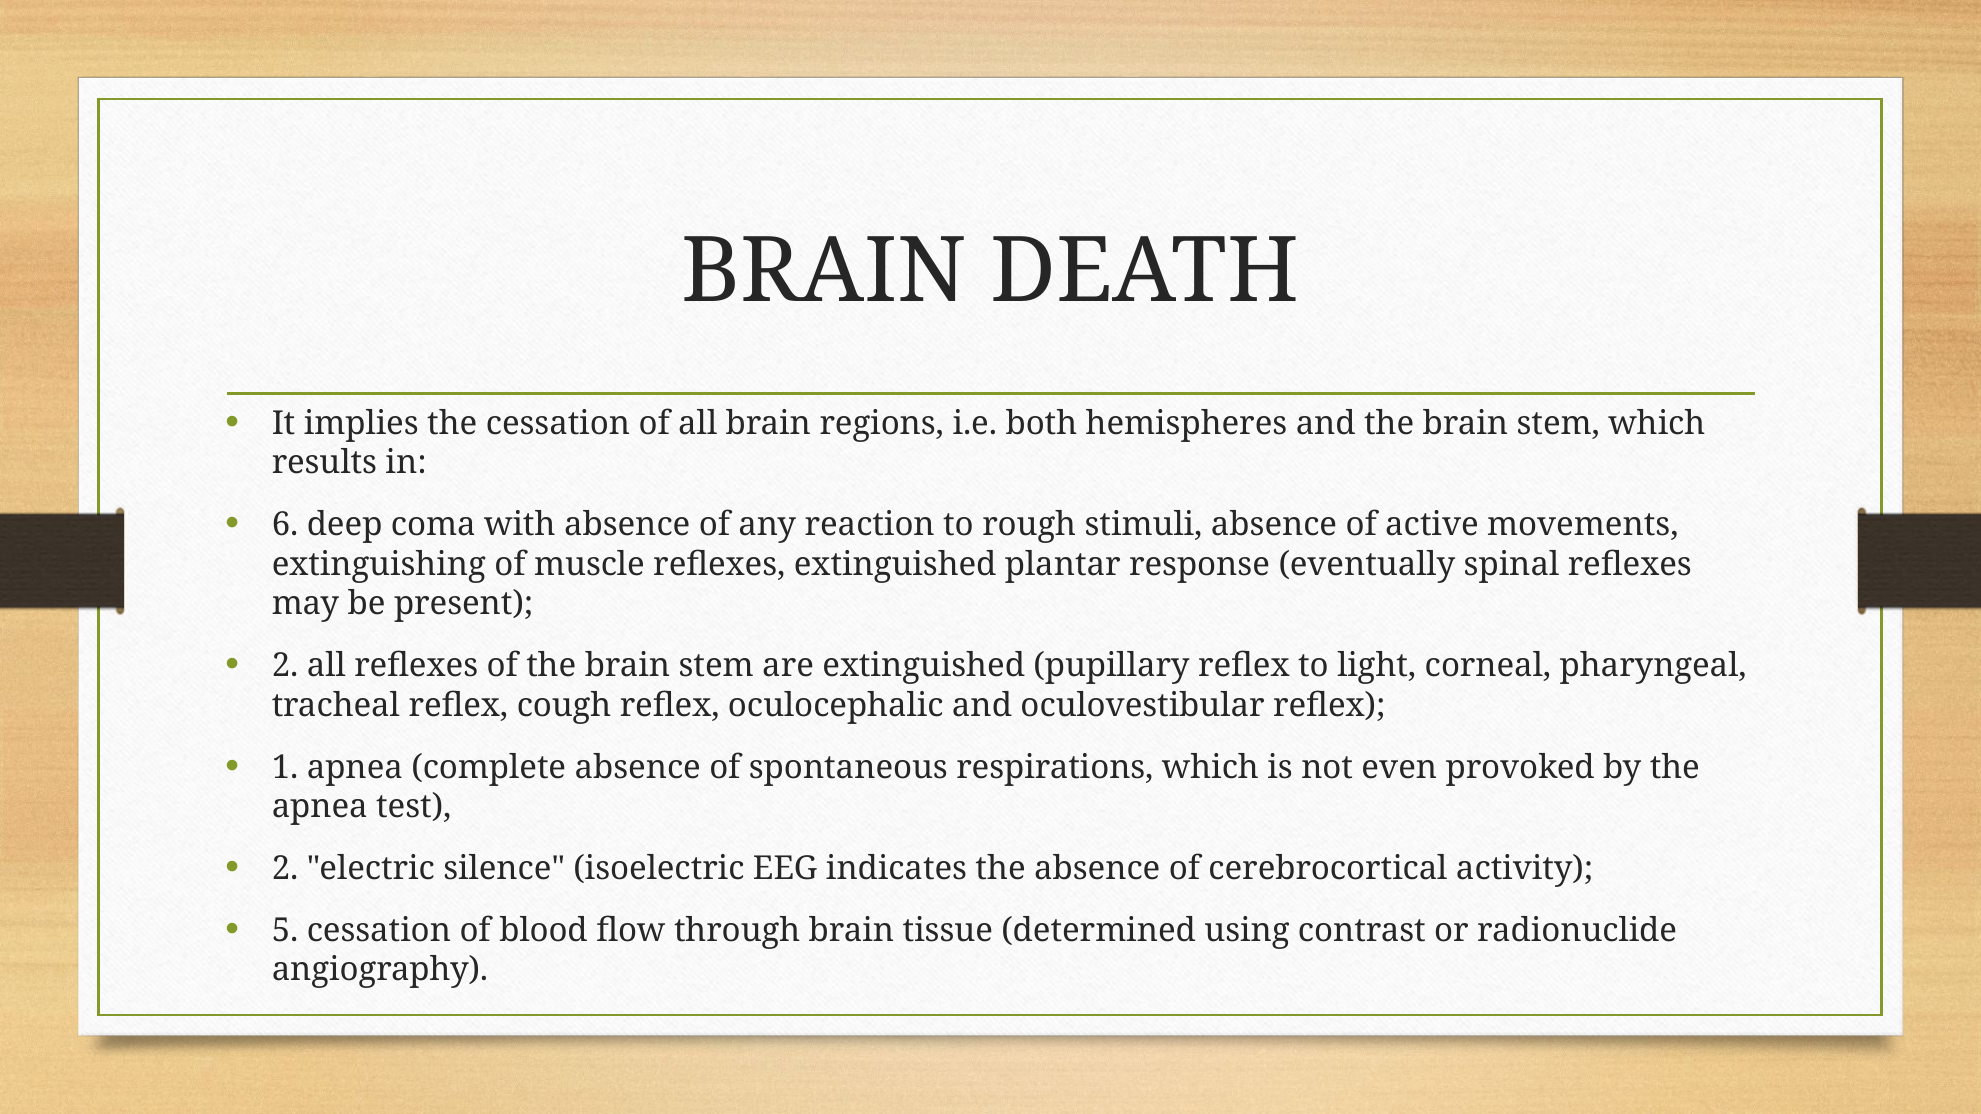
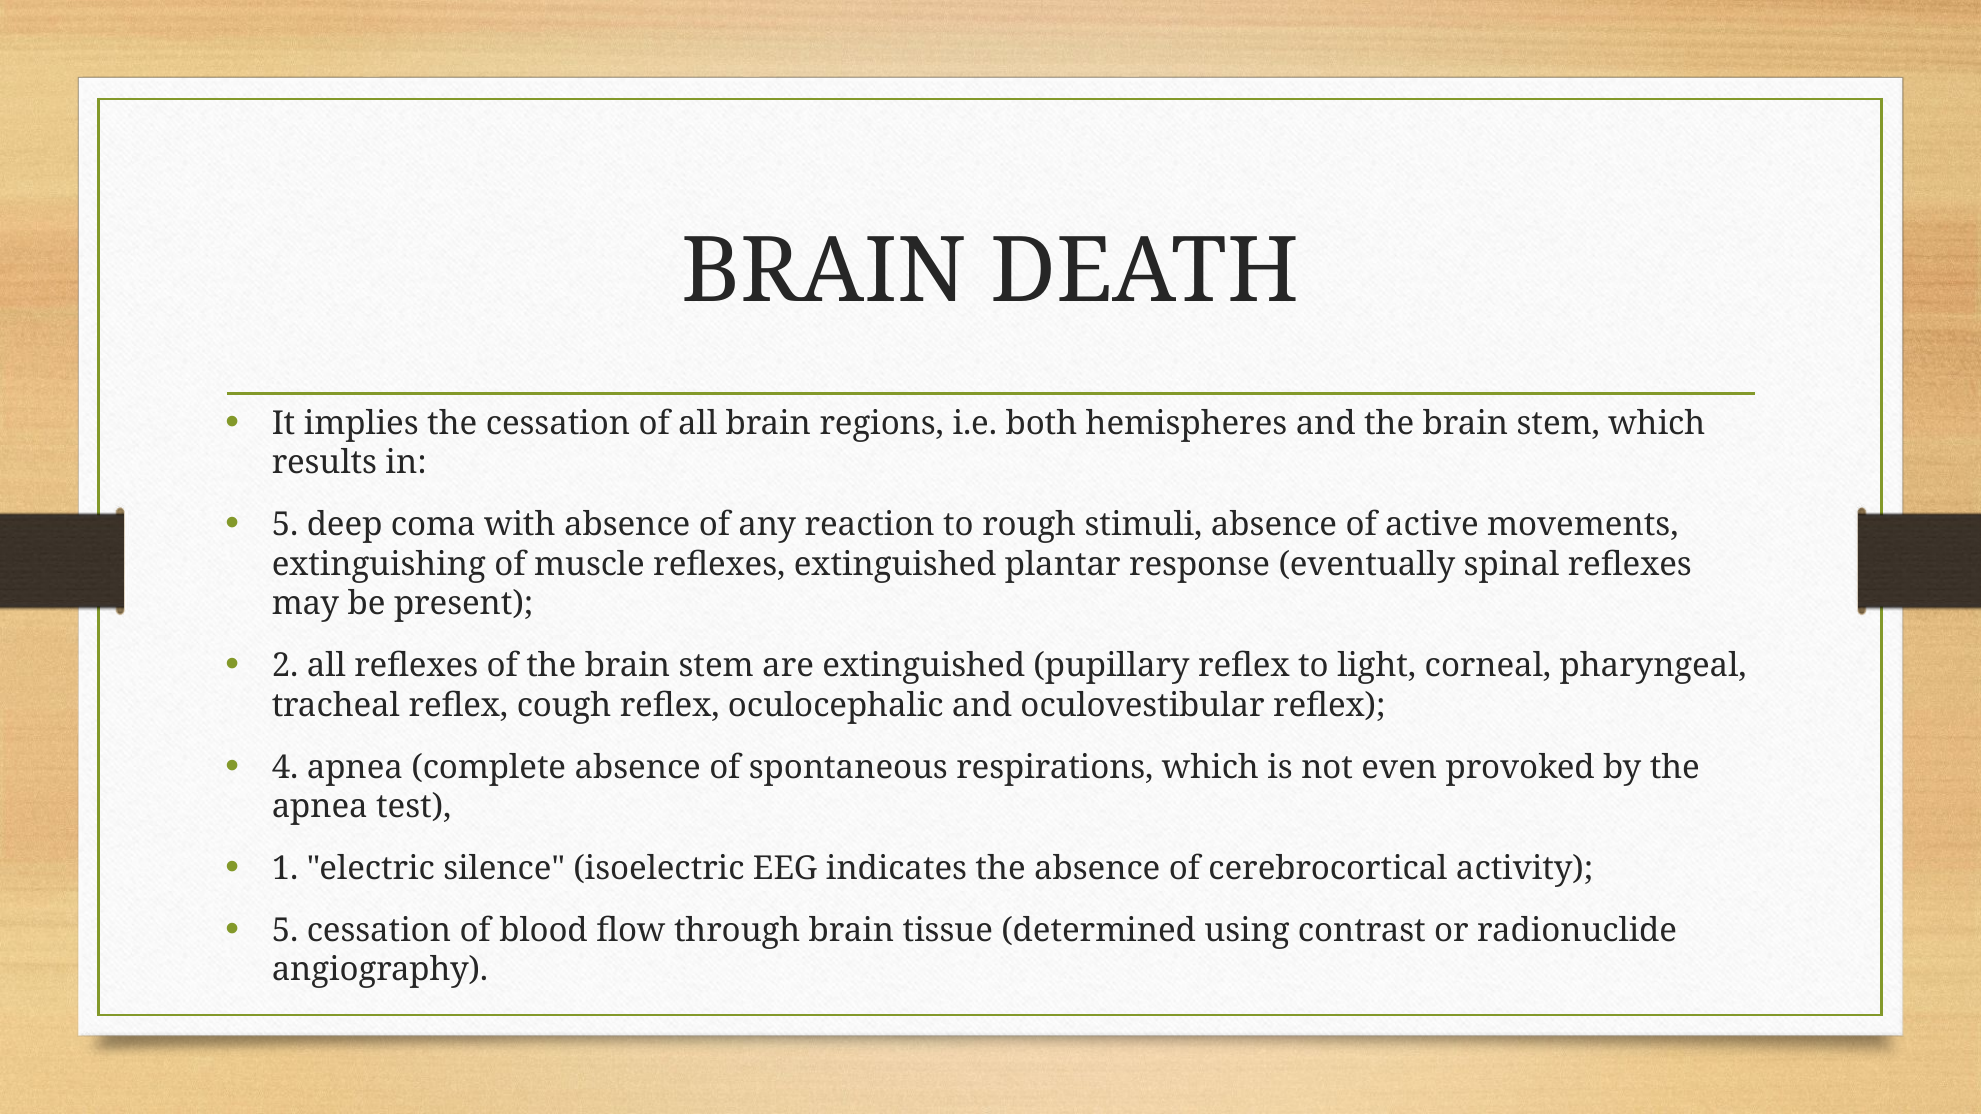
6: 6 -> 5 (285, 525)
1: 1 -> 4 (285, 767)
2: 2 -> 1 (285, 869)
